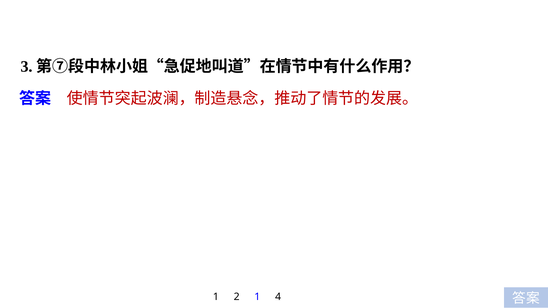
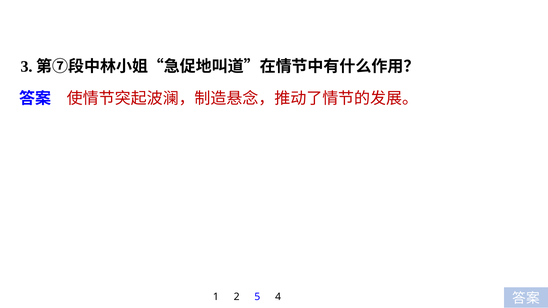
2 1: 1 -> 5 (257, 297)
